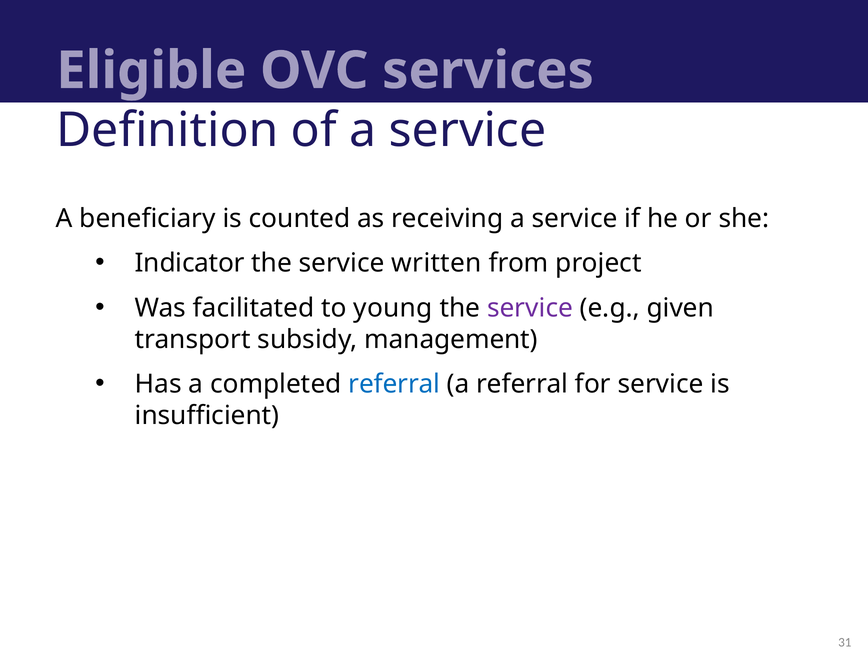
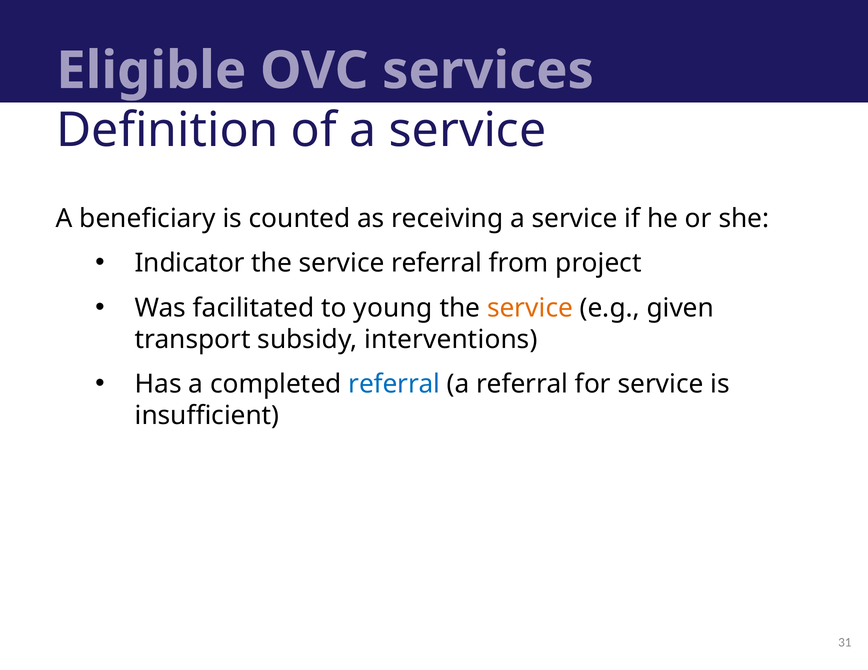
service written: written -> referral (437, 263)
service colour: purple -> orange (530, 308)
management: management -> interventions (451, 340)
